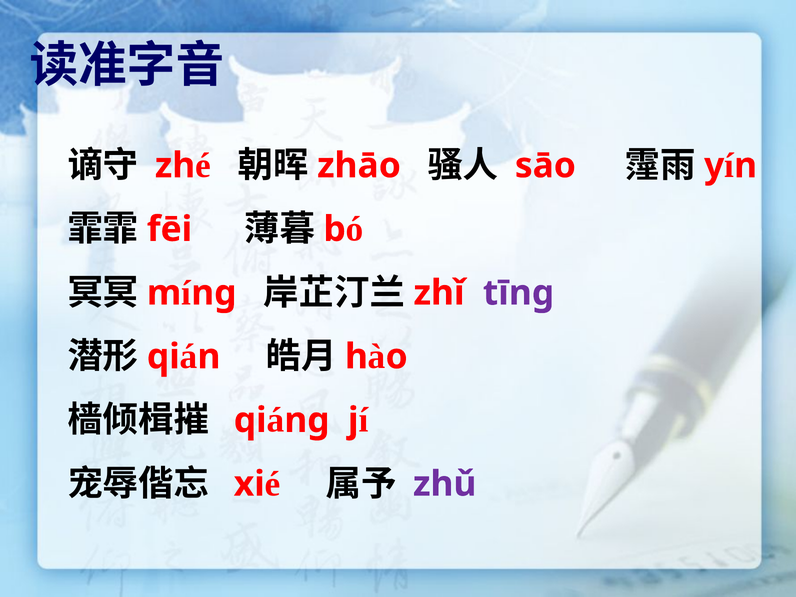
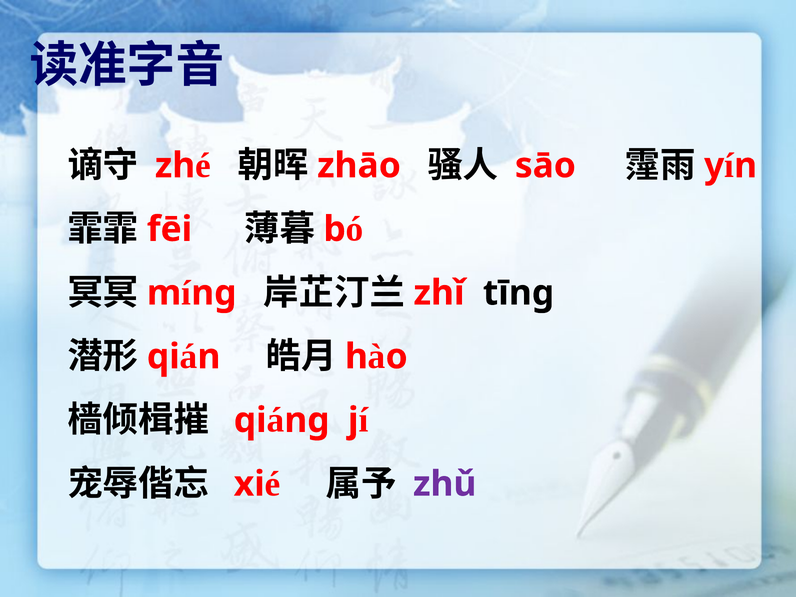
tīng colour: purple -> black (519, 293)
